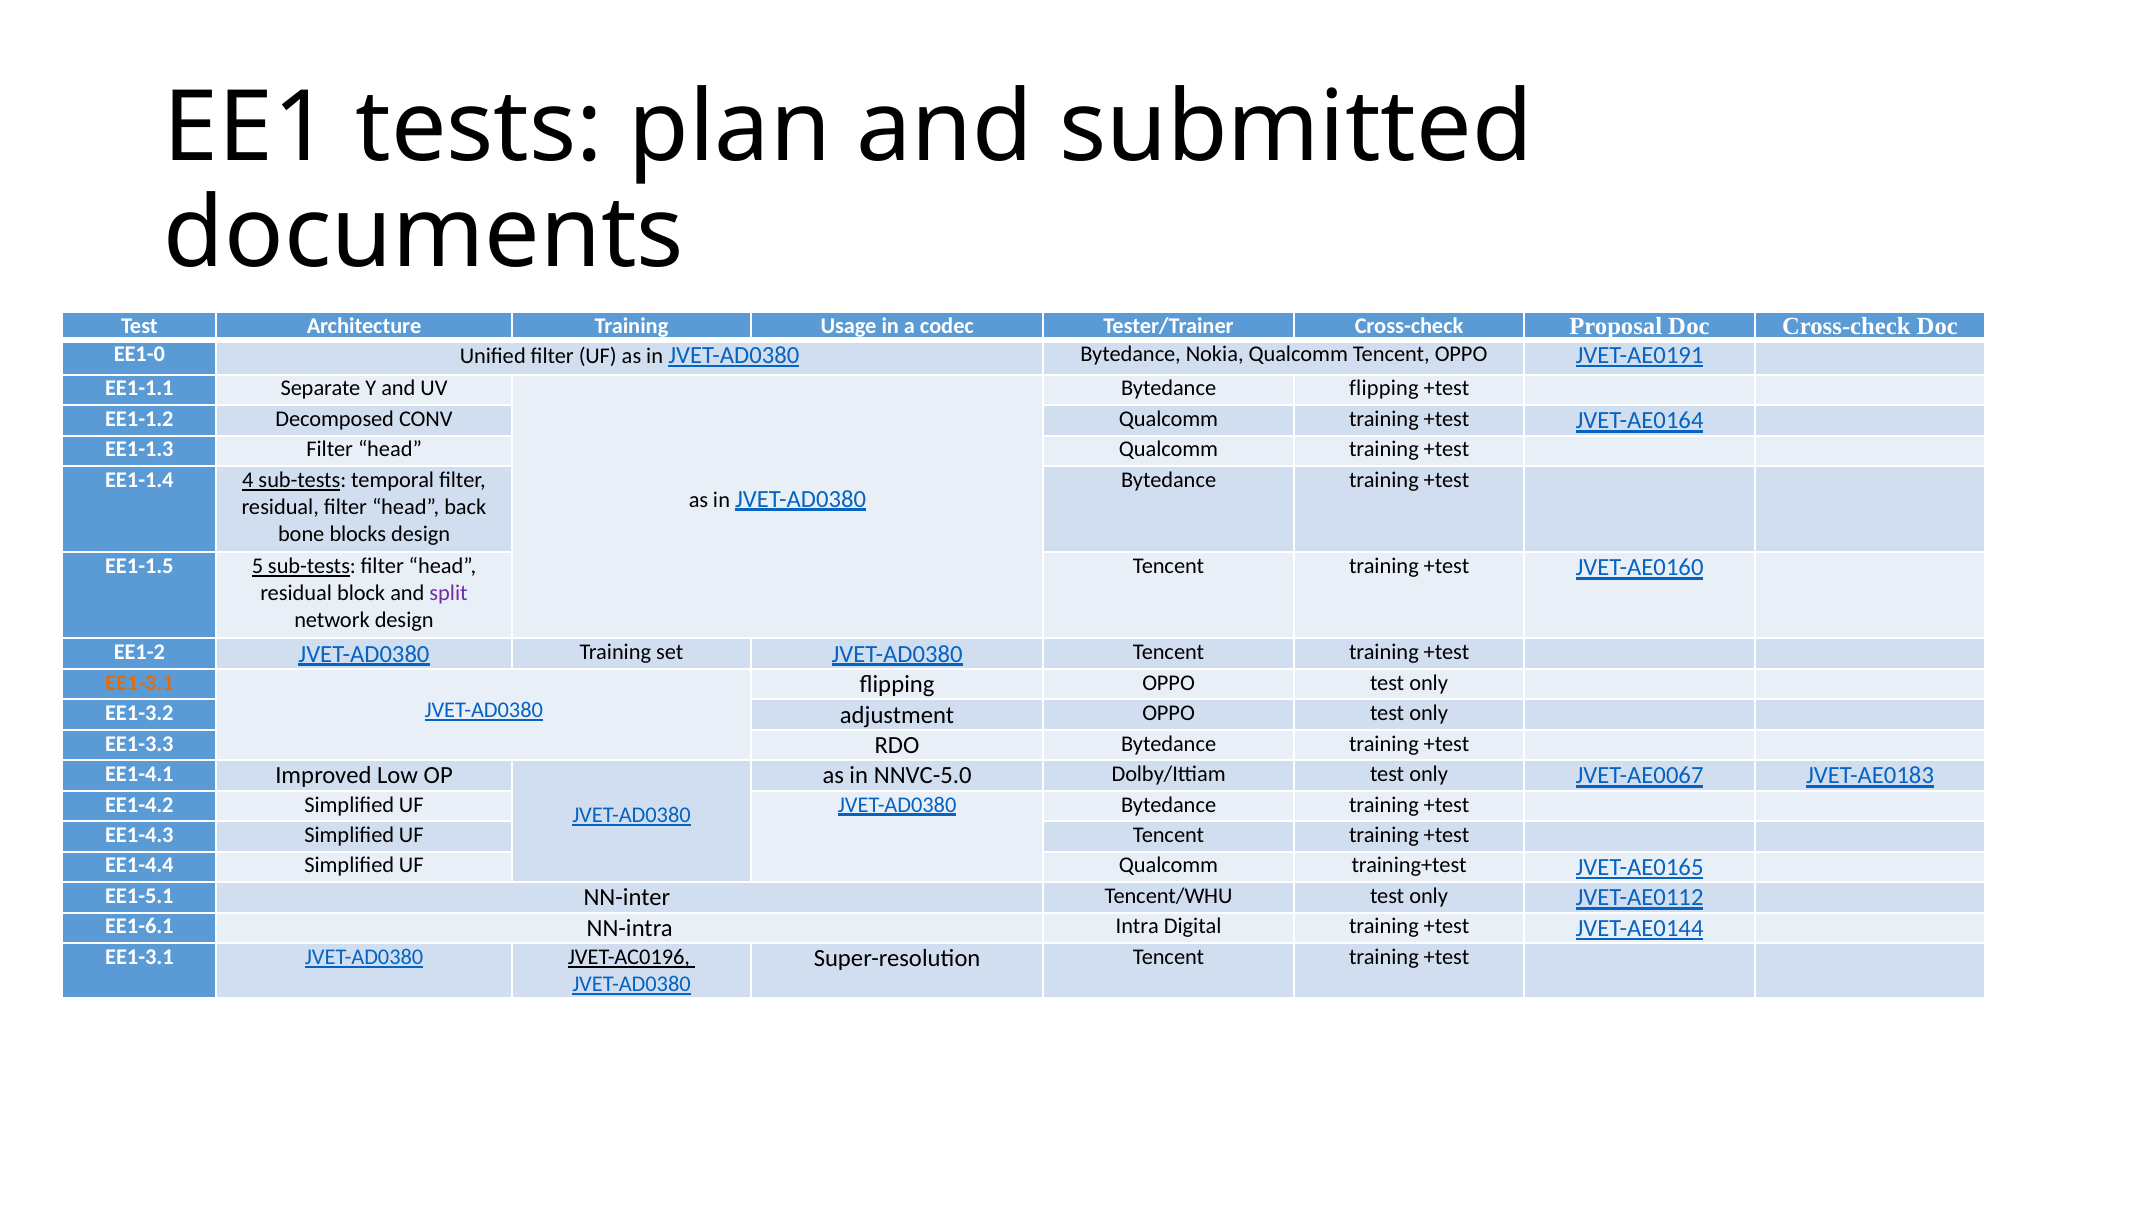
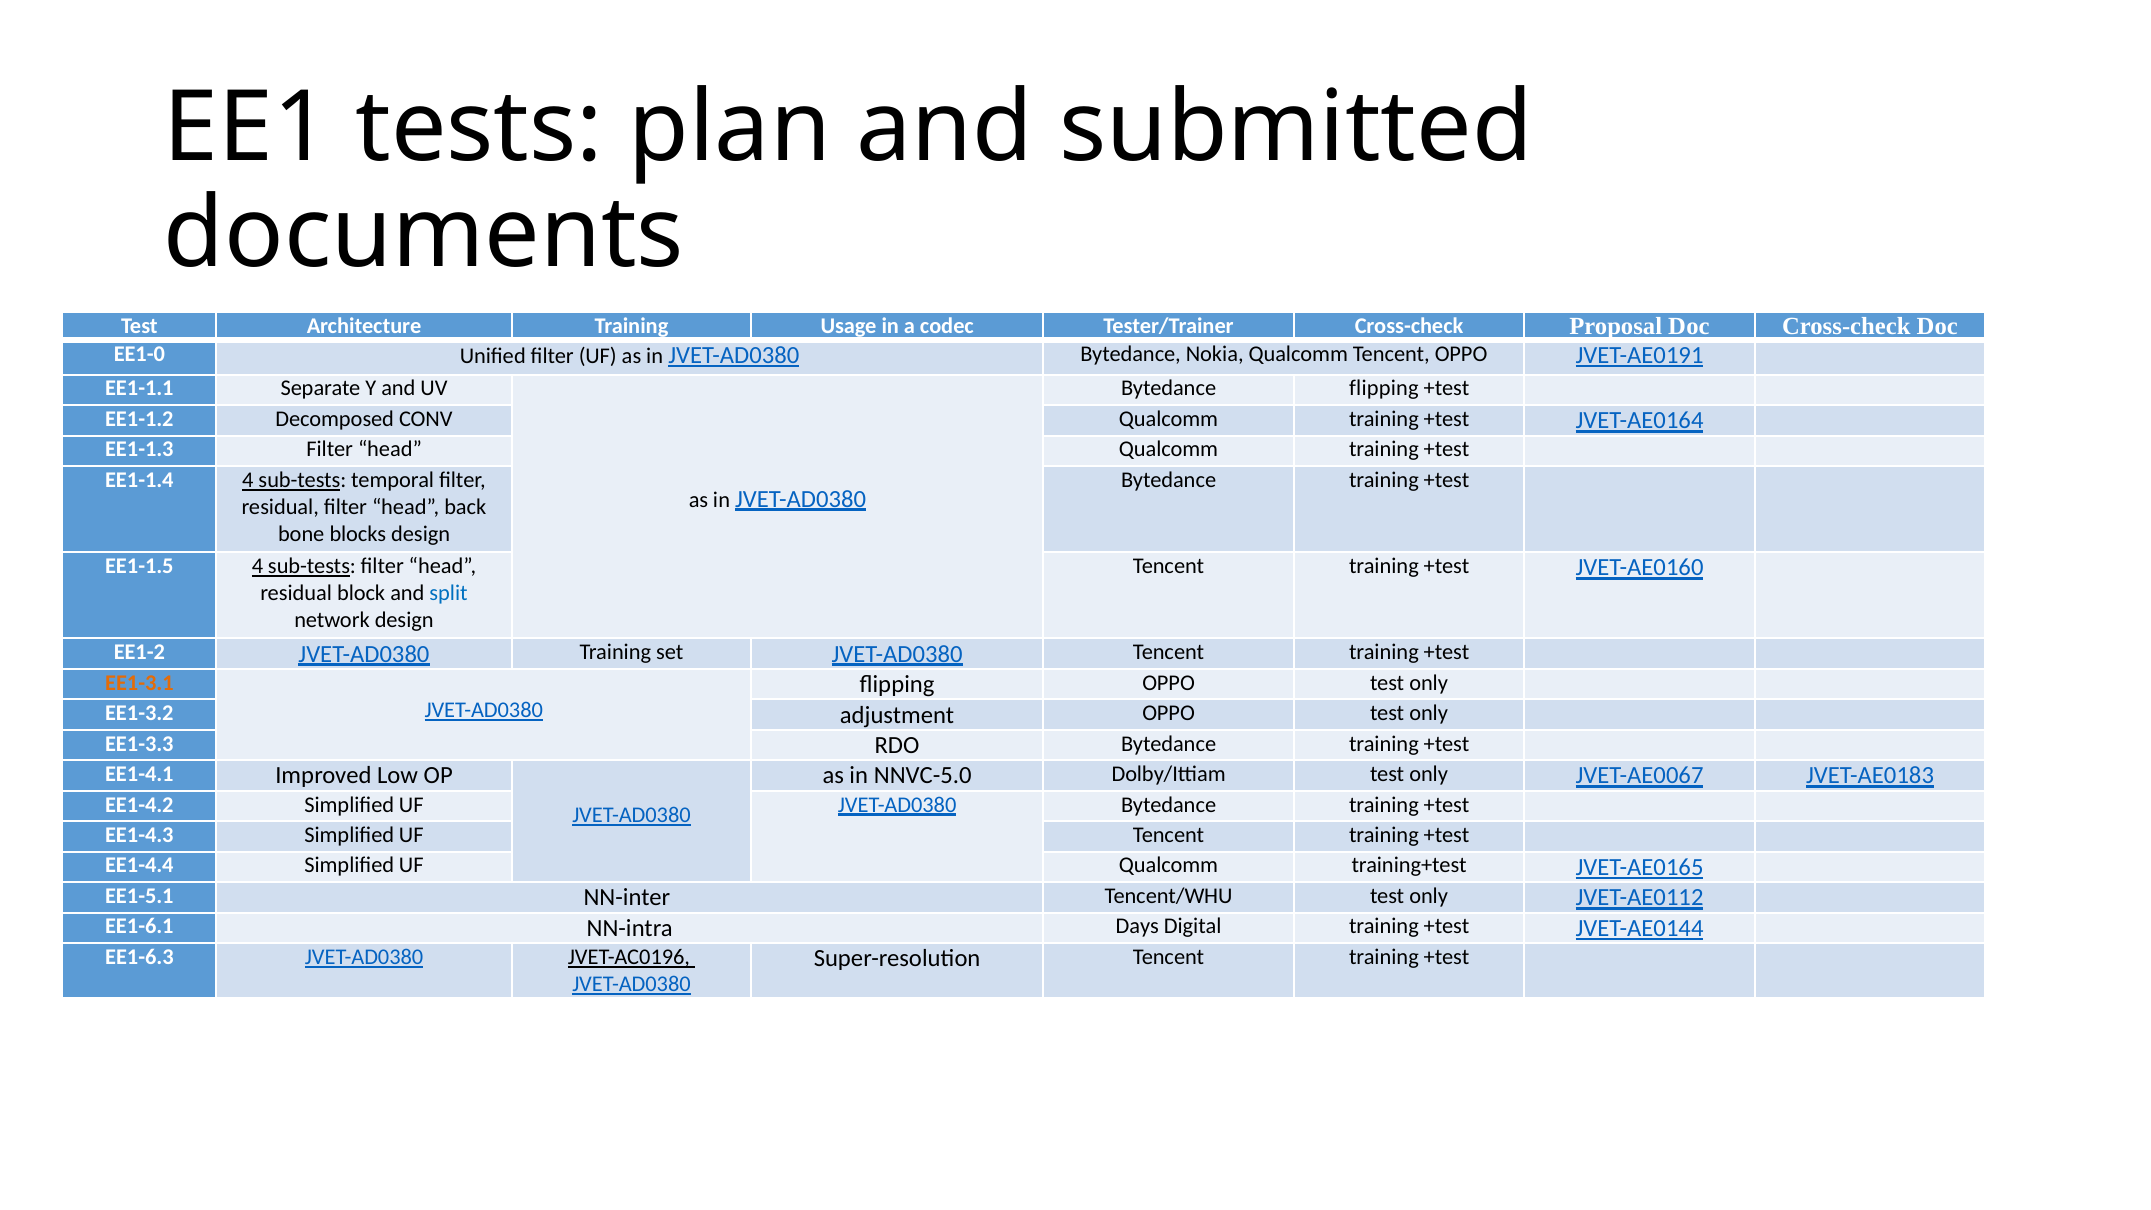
EE1-1.5 5: 5 -> 4 (257, 566)
split colour: purple -> blue (449, 593)
Intra: Intra -> Days (1137, 926)
EE1-3.1: EE1-3.1 -> EE1-6.3 (139, 957)
